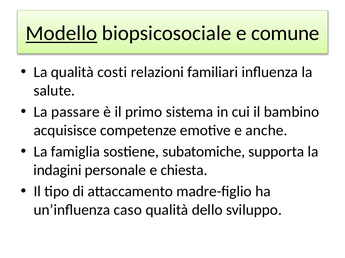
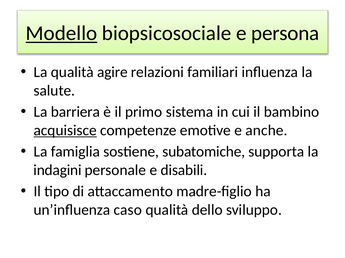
comune: comune -> persona (285, 33)
costi: costi -> agire (112, 72)
passare: passare -> barriera (75, 112)
acquisisce underline: none -> present (65, 131)
chiesta: chiesta -> disabili (184, 171)
